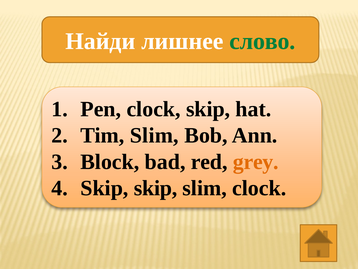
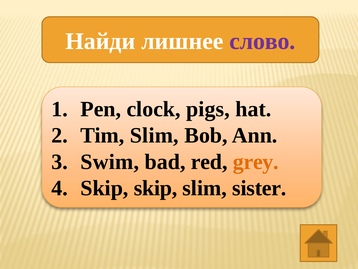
слово colour: green -> purple (262, 41)
clock skip: skip -> pigs (208, 109)
Block: Block -> Swim (110, 161)
slim clock: clock -> sister (259, 188)
